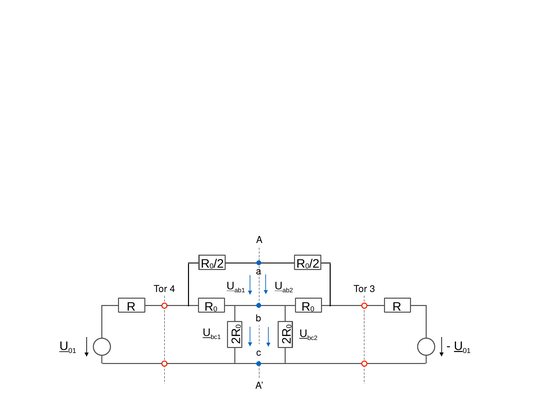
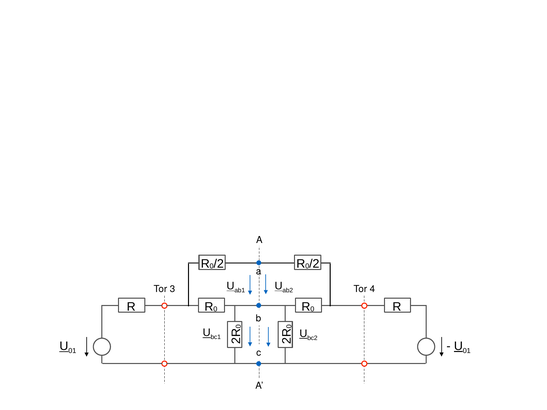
4: 4 -> 3 (172, 289)
3: 3 -> 4 (372, 289)
